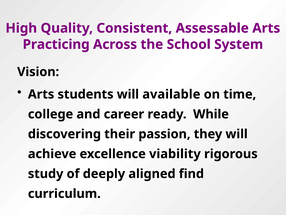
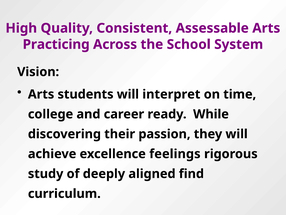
available: available -> interpret (171, 94)
viability: viability -> feelings (175, 154)
